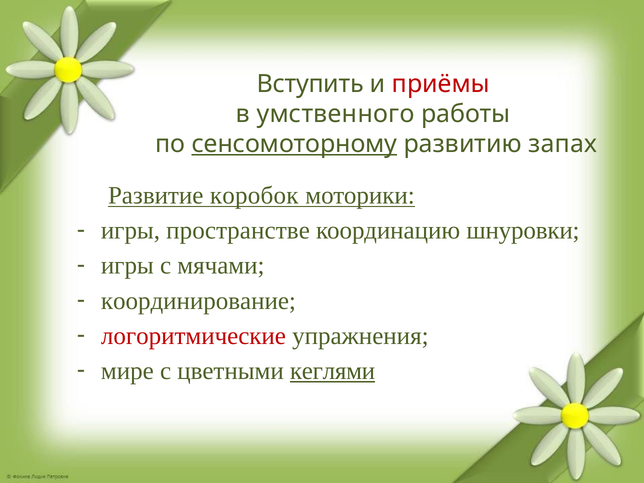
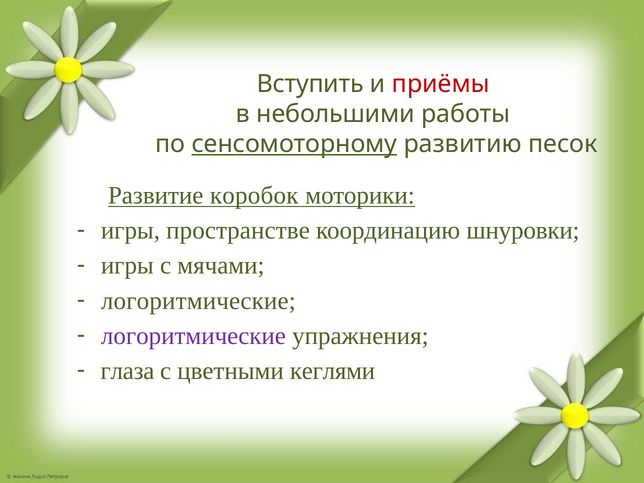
умственного: умственного -> небольшими (336, 114)
запах: запах -> песок (563, 144)
координирование: координирование -> логоритмические (198, 301)
логоритмические colour: red -> purple (193, 336)
мире: мире -> глаза (127, 371)
кеглями underline: present -> none (333, 371)
